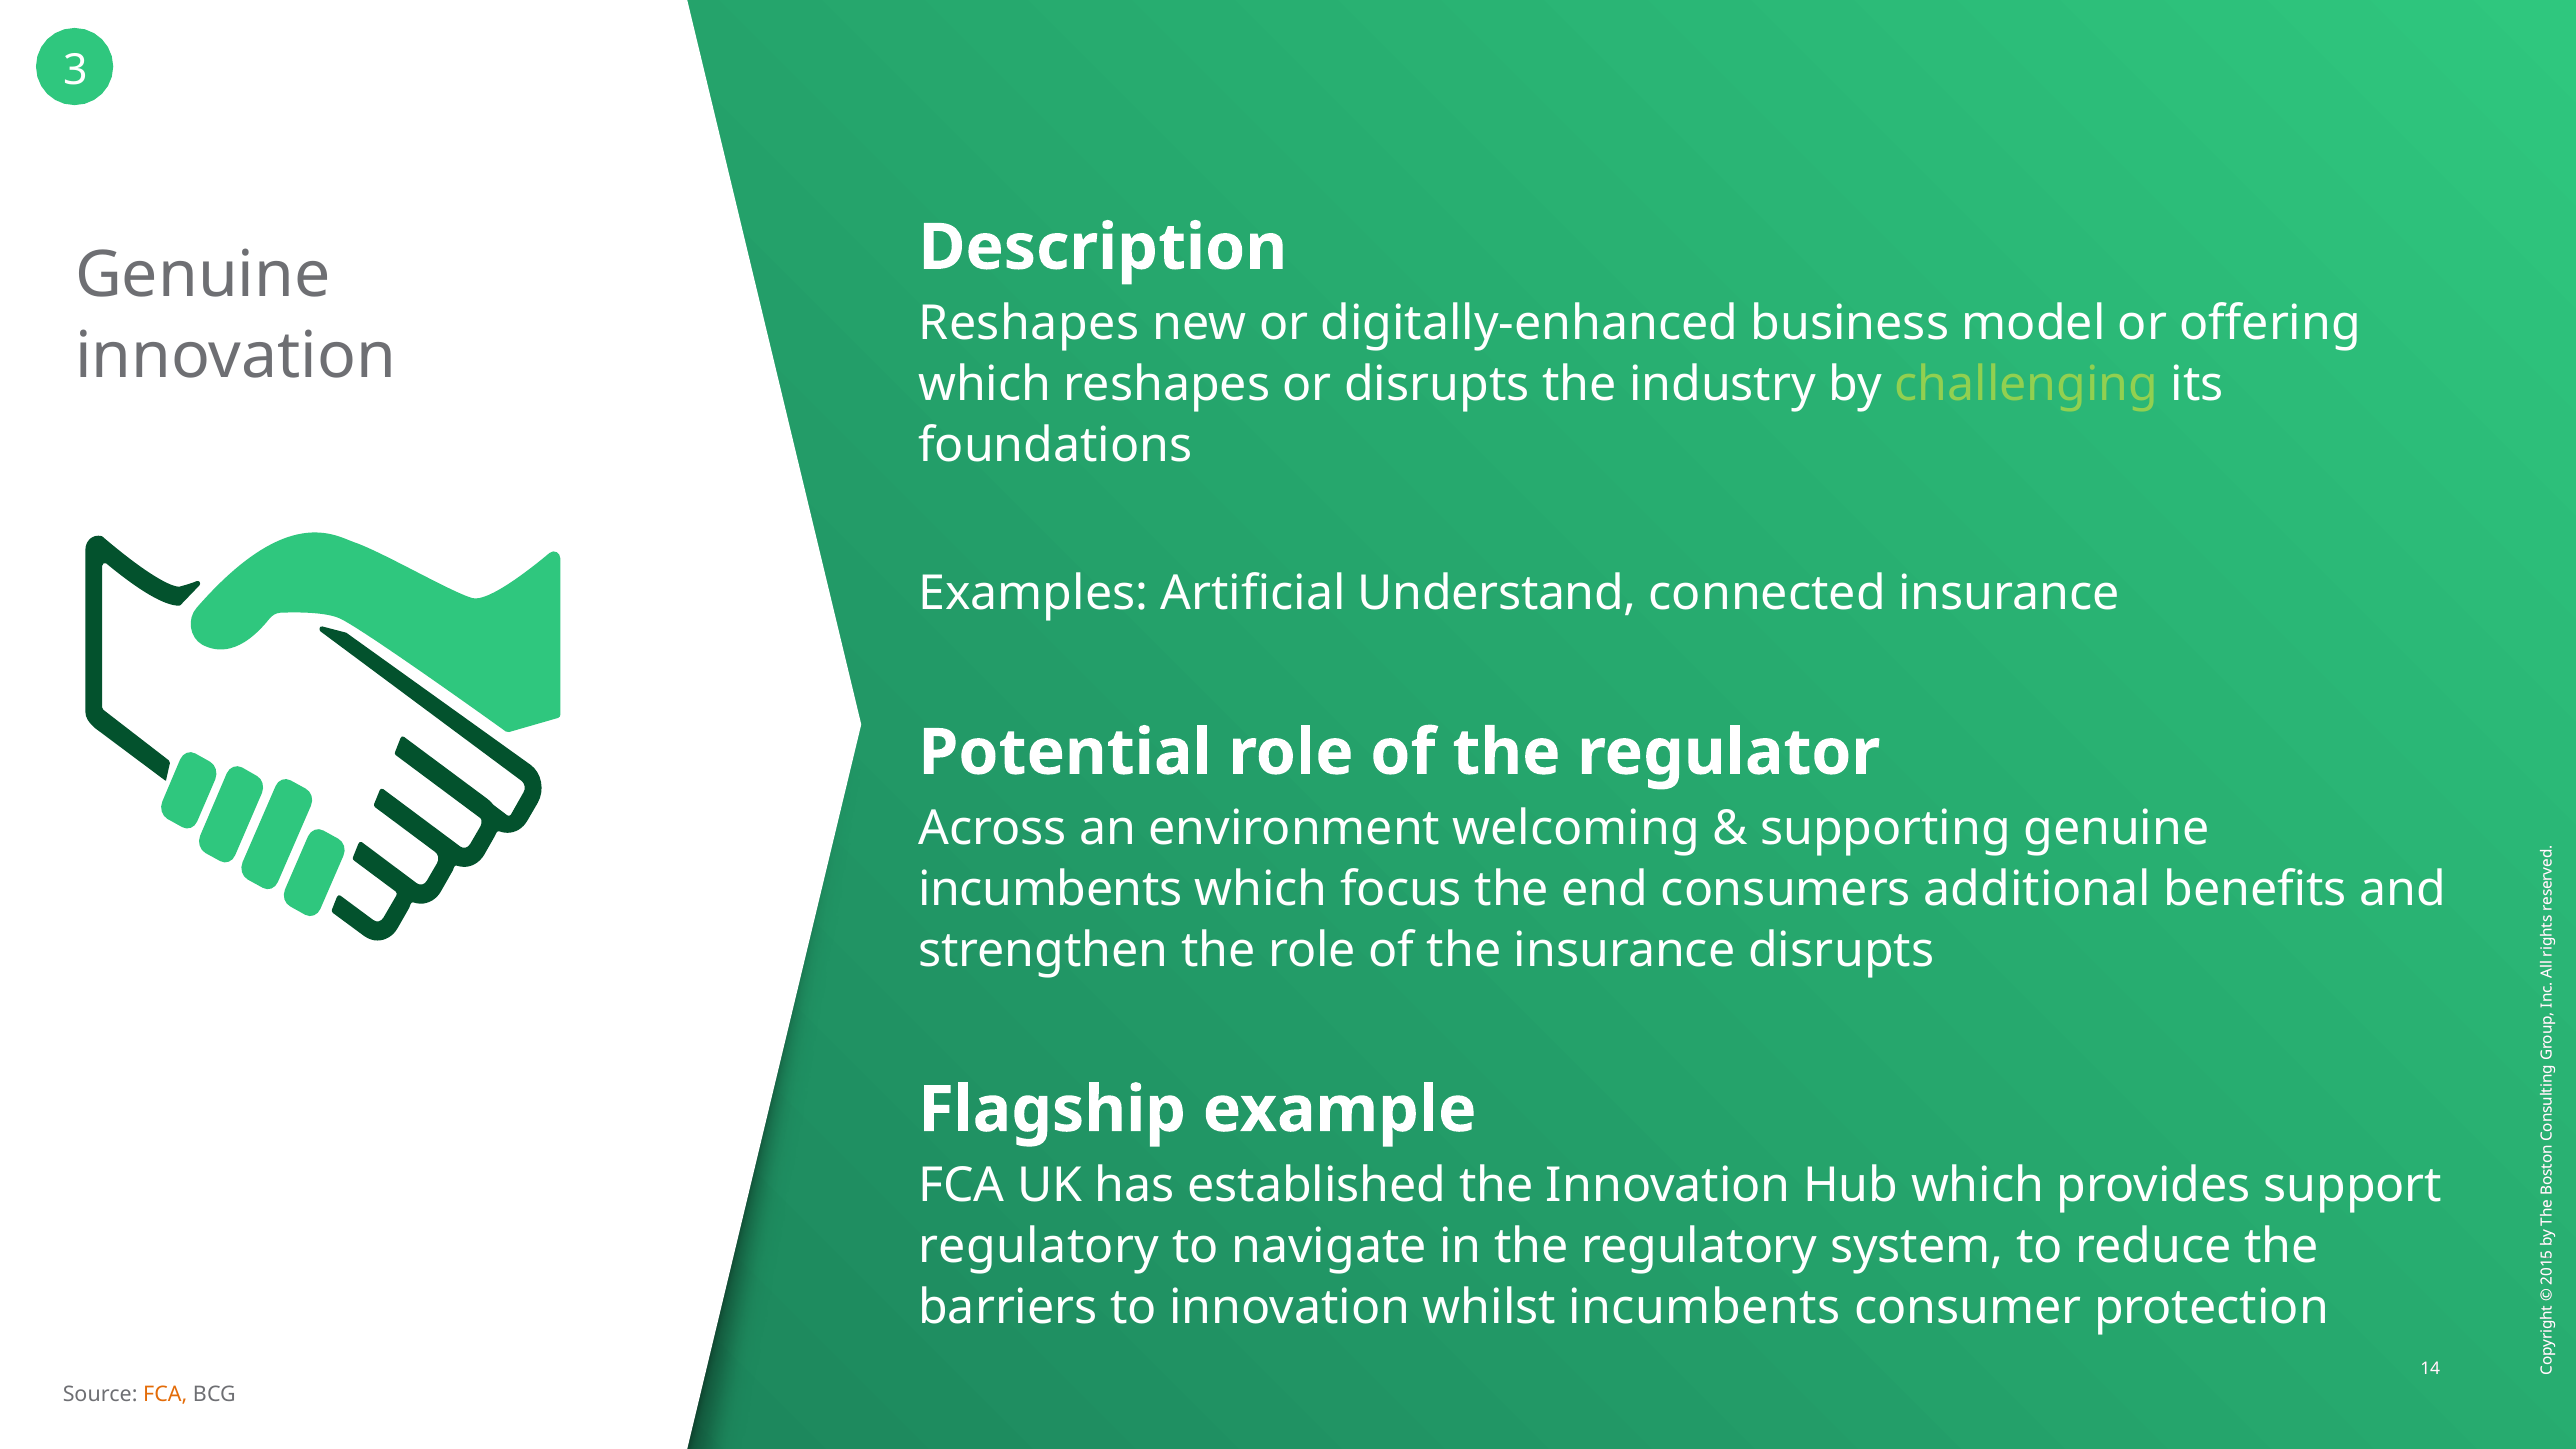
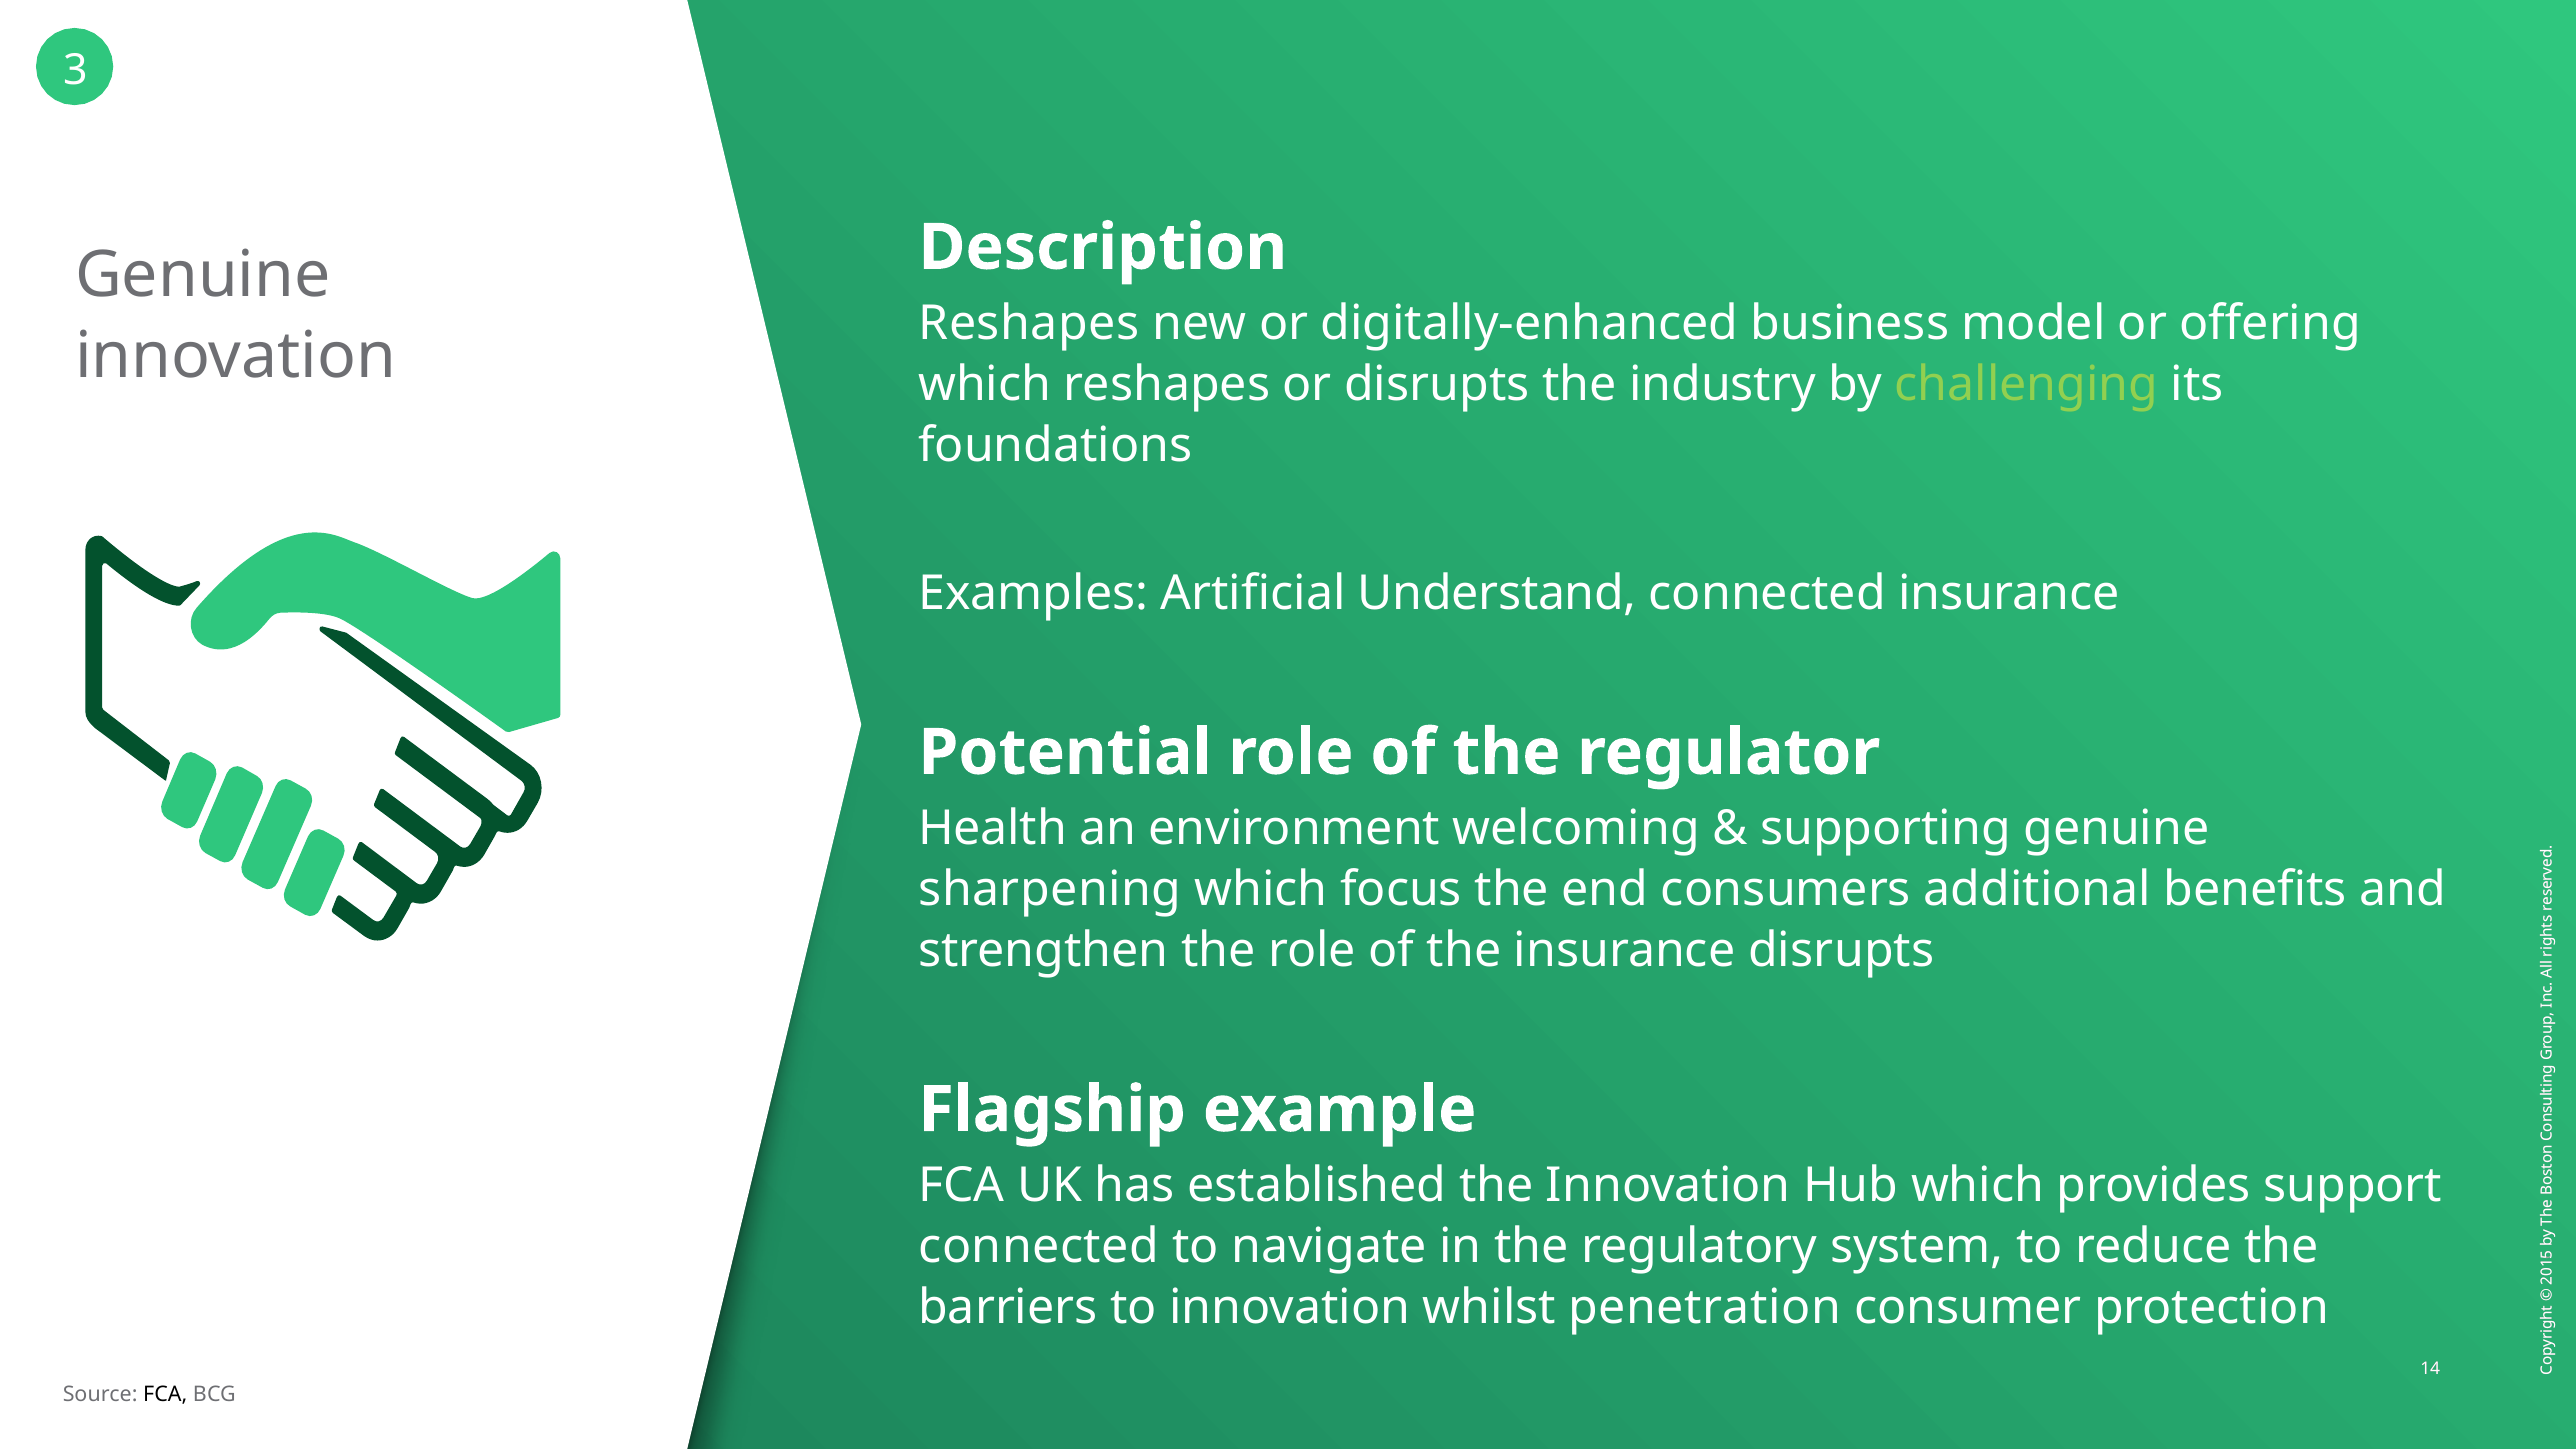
Across: Across -> Health (993, 829)
incumbents: incumbents -> sharpening (1050, 889)
regulatory: regulatory -> connected (1039, 1247)
whilst incumbents: incumbents -> penetration (1705, 1307)
FCA colour: orange -> black (165, 1394)
